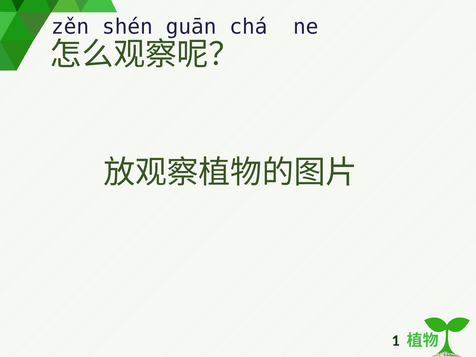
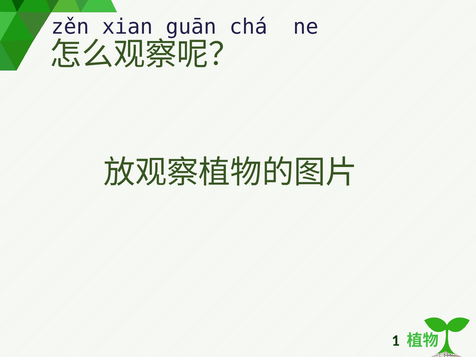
shén: shén -> xian (128, 27)
